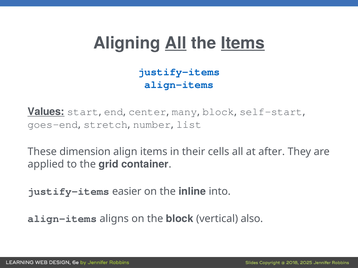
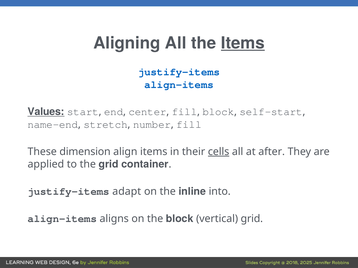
All underline: present -> none (176, 43)
many: many -> fill (184, 112)
goes-end: goes-end -> name-end (53, 125)
list: list -> fill (189, 125)
cells underline: none -> present (219, 152)
easier: easier -> adapt (127, 192)
vertical also: also -> grid (252, 219)
